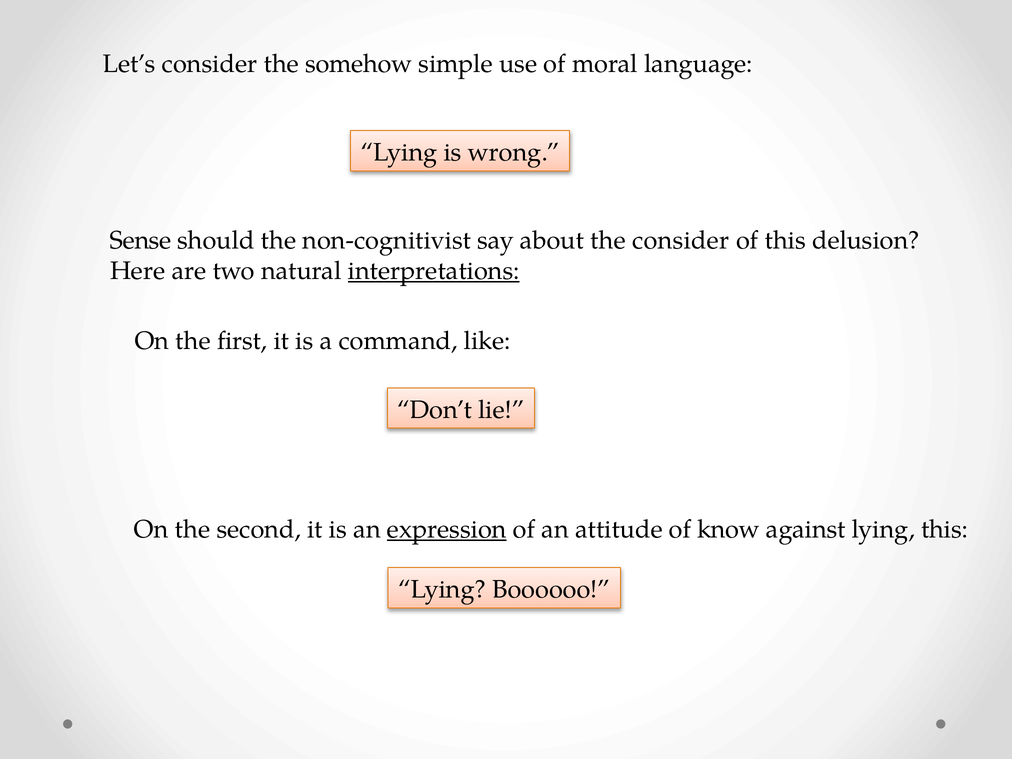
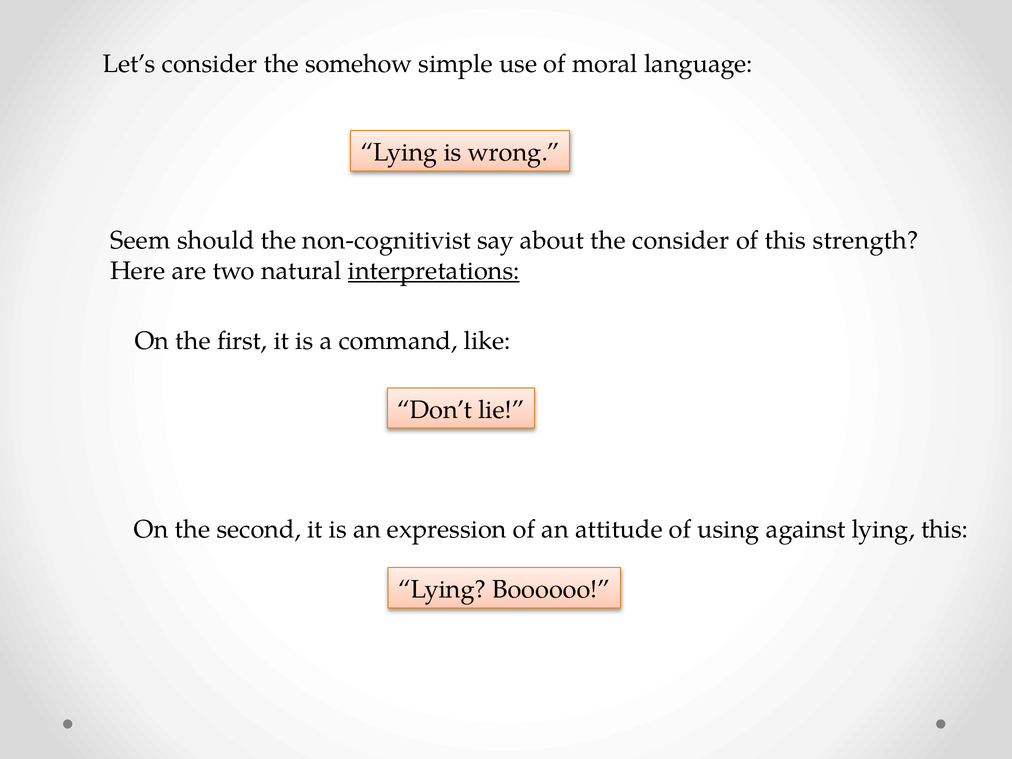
Sense: Sense -> Seem (140, 240)
delusion: delusion -> strength (866, 240)
expression underline: present -> none (447, 529)
know: know -> using (728, 529)
